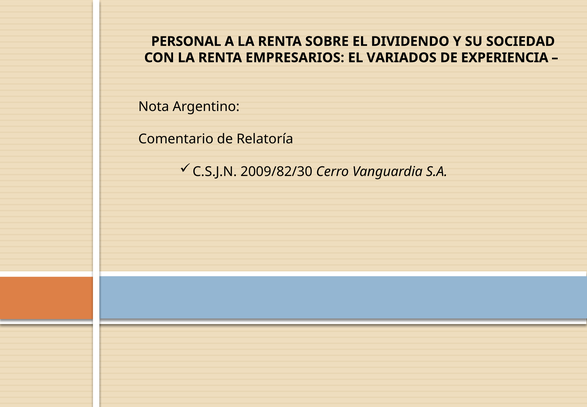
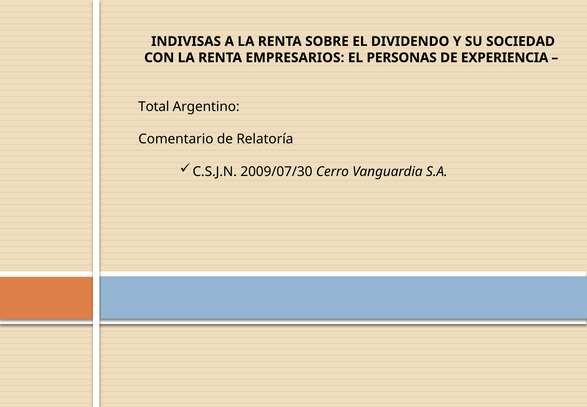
PERSONAL: PERSONAL -> INDIVISAS (186, 41)
VARIADOS: VARIADOS -> PERSONAS (402, 58)
Nota: Nota -> Total (154, 106)
2009/82/30: 2009/82/30 -> 2009/07/30 (276, 171)
